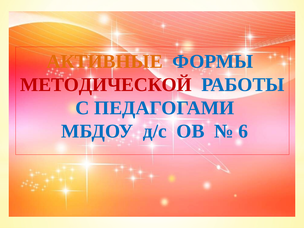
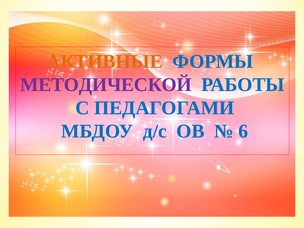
МЕТОДИЧЕСКОЙ colour: red -> purple (106, 85)
